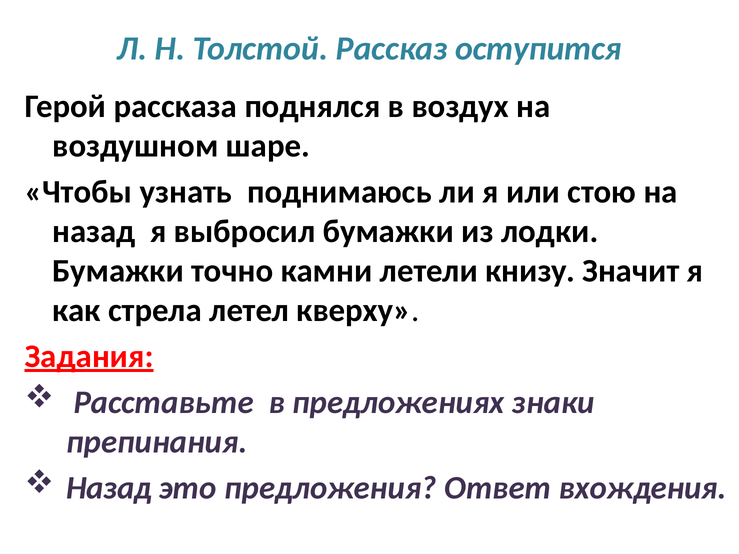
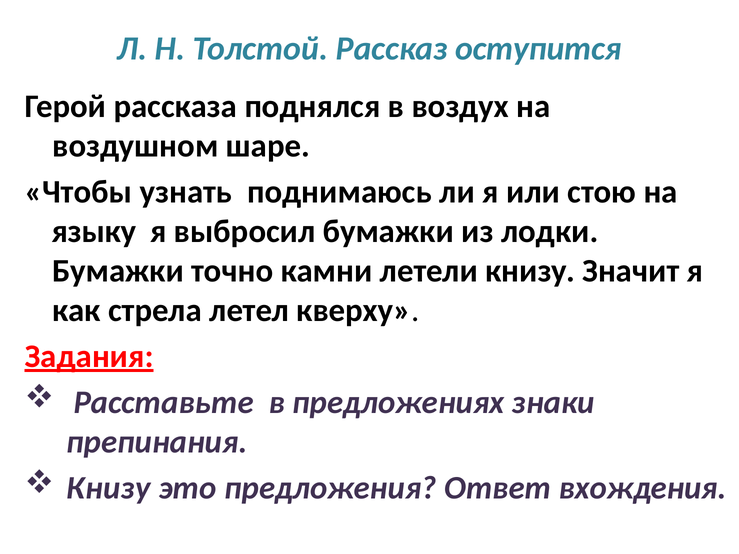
назад: назад -> языку (94, 231)
Назад: Назад -> Книзу (109, 488)
